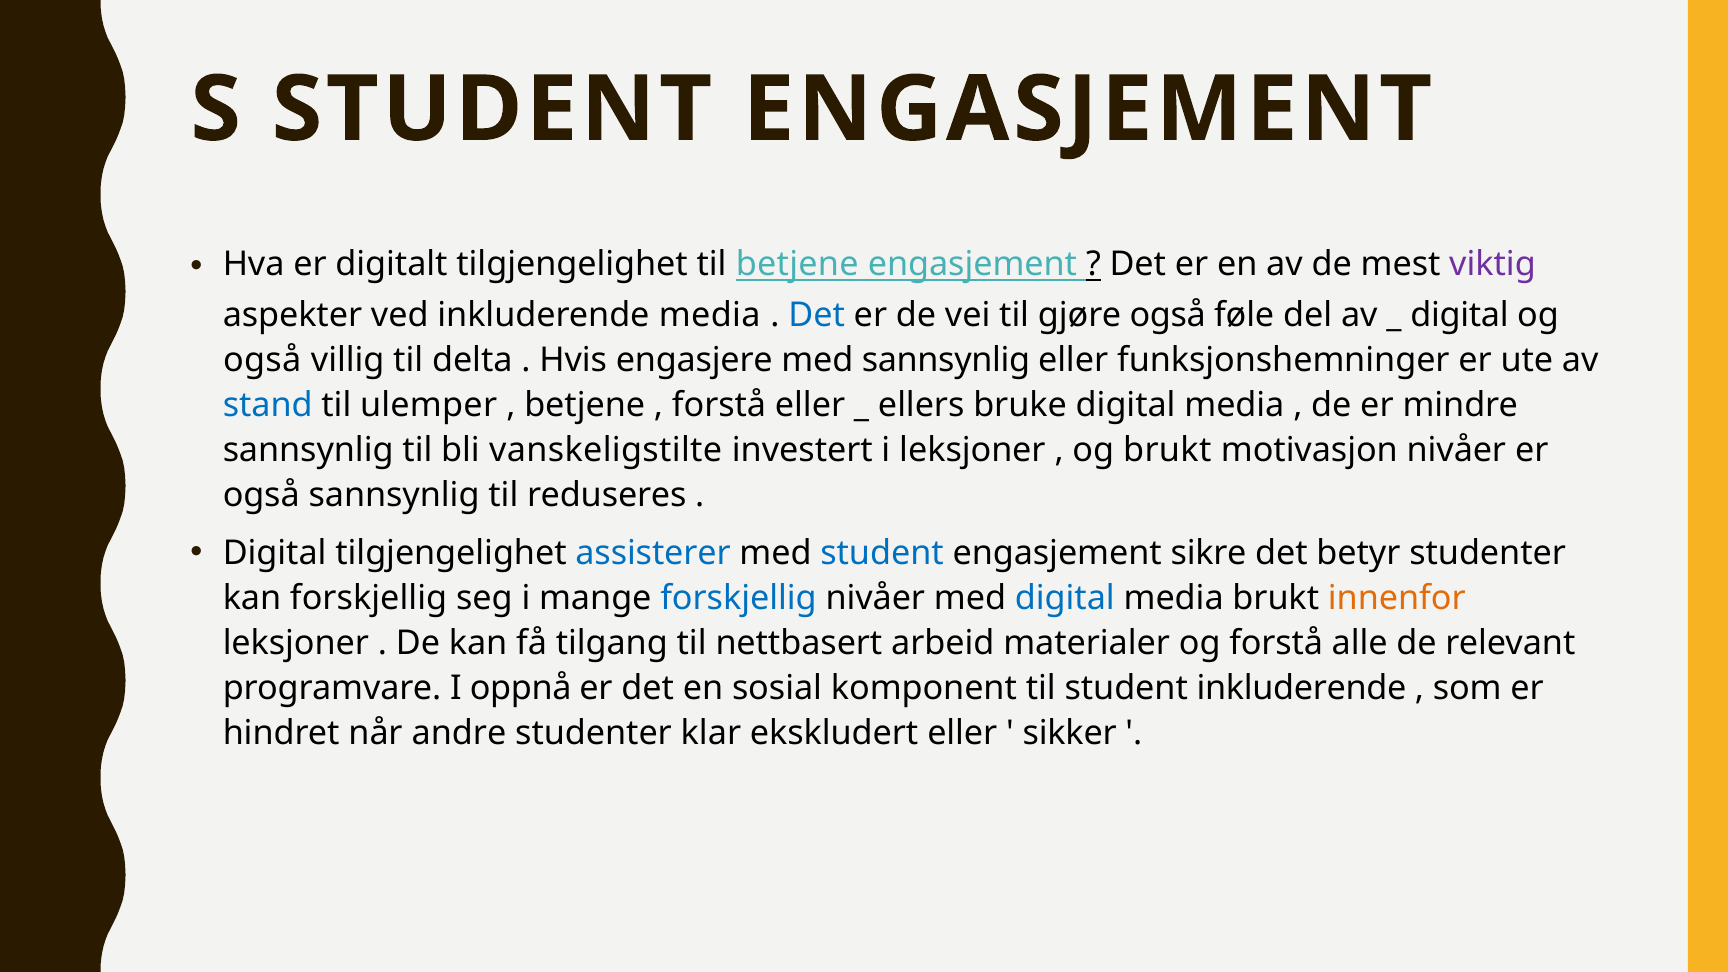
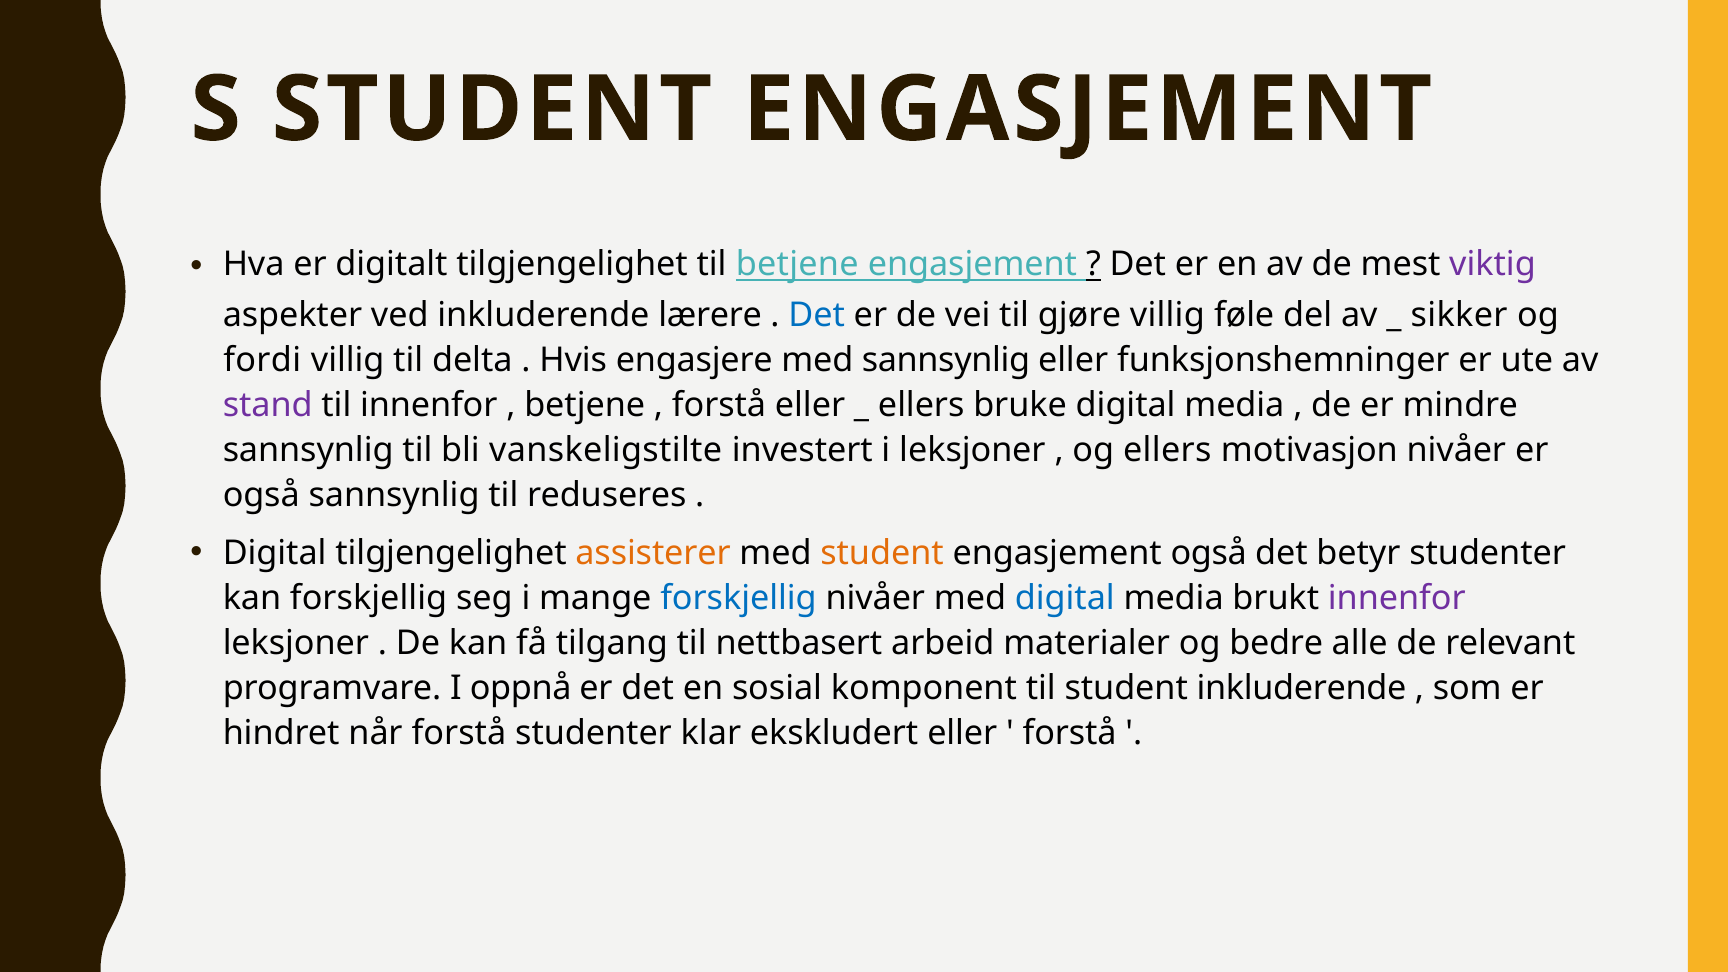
inkluderende media: media -> lærere (710, 315)
gjøre også: også -> villig (1167, 315)
digital: digital -> sikker (1459, 315)
også: også -> fordi (262, 360)
stand colour: blue -> purple (268, 405)
til ulemper: ulemper -> innenfor (429, 405)
og brukt: brukt -> ellers (1167, 450)
assisterer colour: blue -> orange (653, 553)
student colour: blue -> orange (882, 553)
engasjement sikre: sikre -> også (1209, 553)
innenfor colour: orange -> purple (1397, 598)
og forstå: forstå -> bedre (1276, 643)
når andre: andre -> forstå (459, 734)
sikker: sikker -> forstå (1070, 734)
